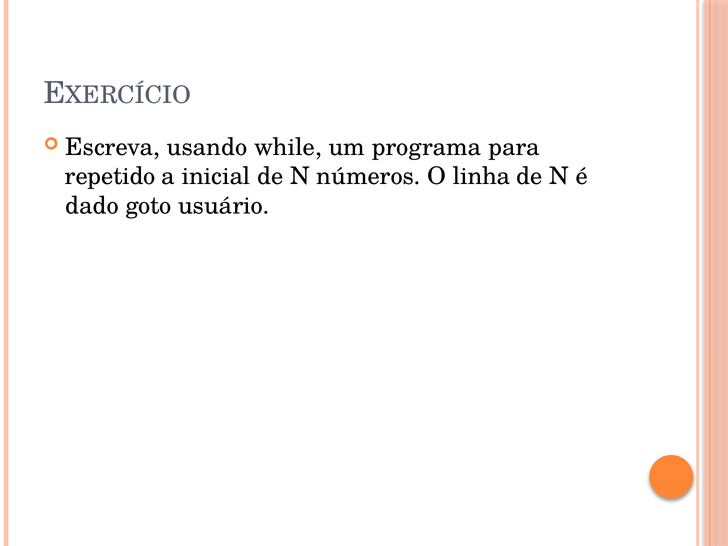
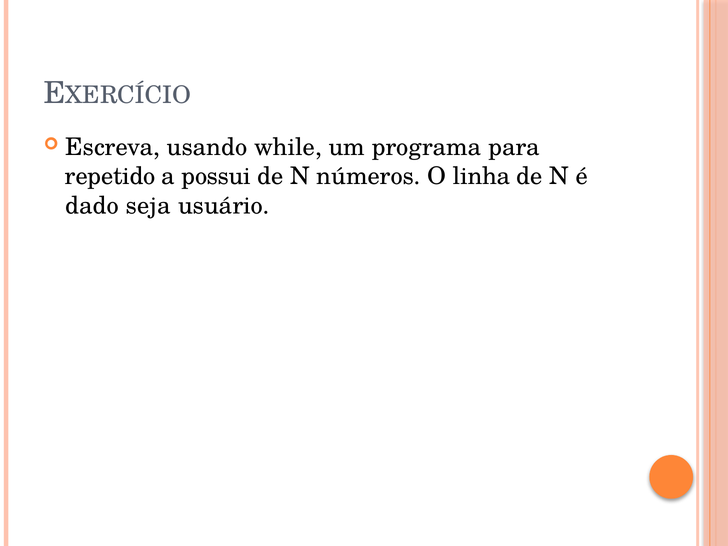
inicial: inicial -> possui (216, 176)
goto: goto -> seja (148, 206)
